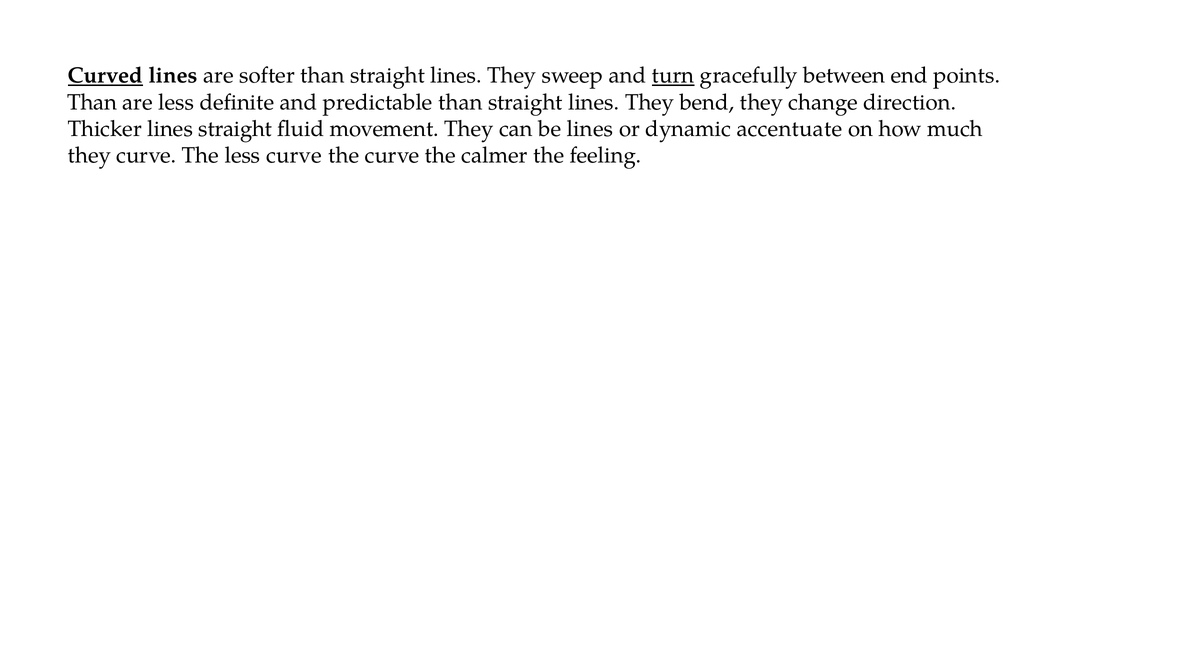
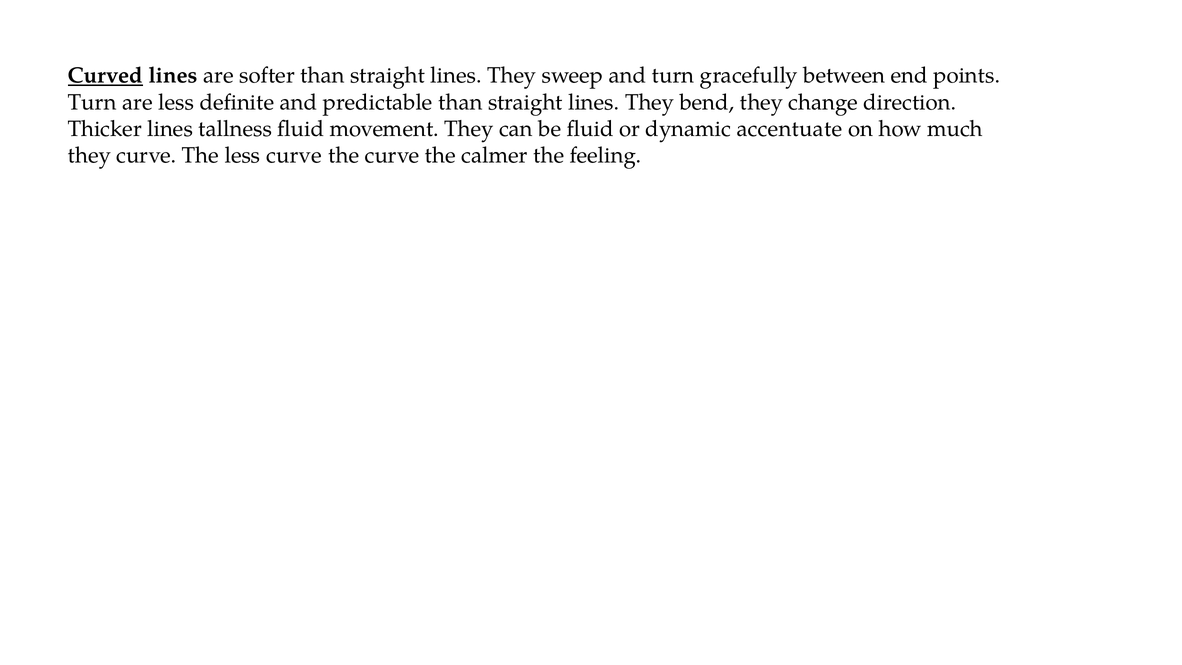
turn underline: present -> none (673, 76)
Than: Than -> Turn (92, 102)
lines straight: straight -> tallness (235, 129)
be lines: lines -> fluid (590, 129)
